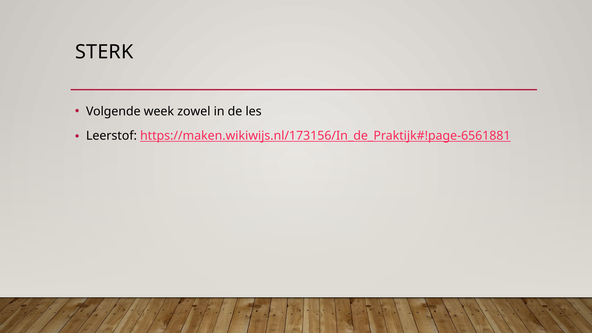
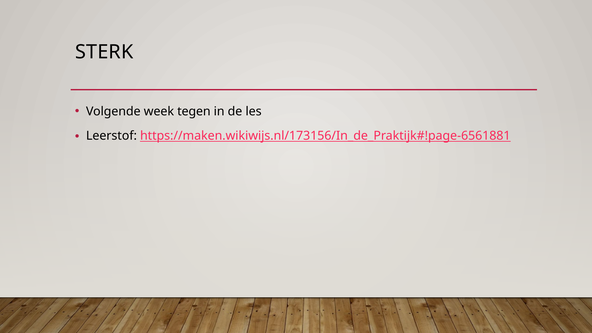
zowel: zowel -> tegen (194, 111)
